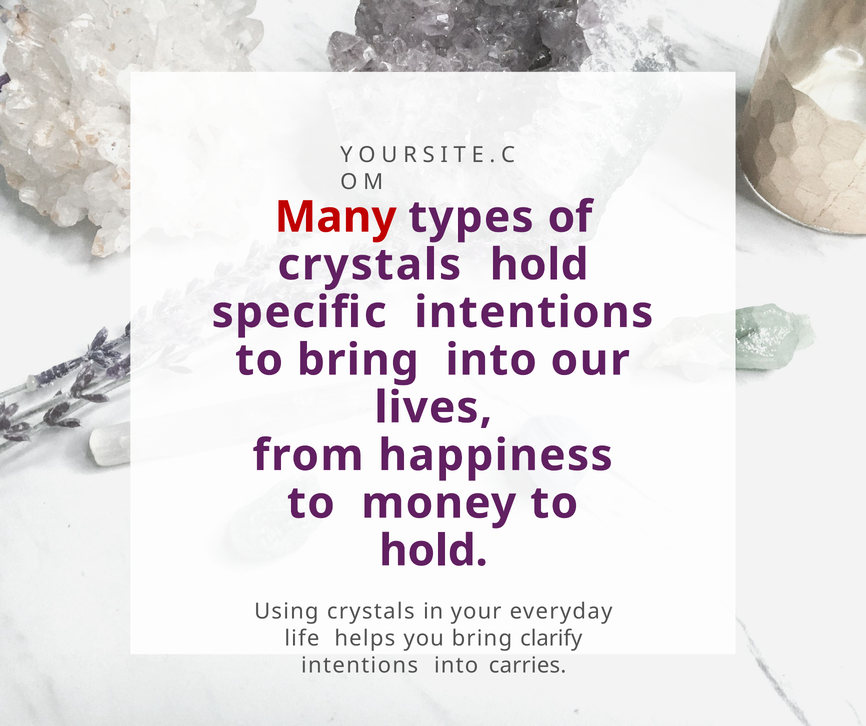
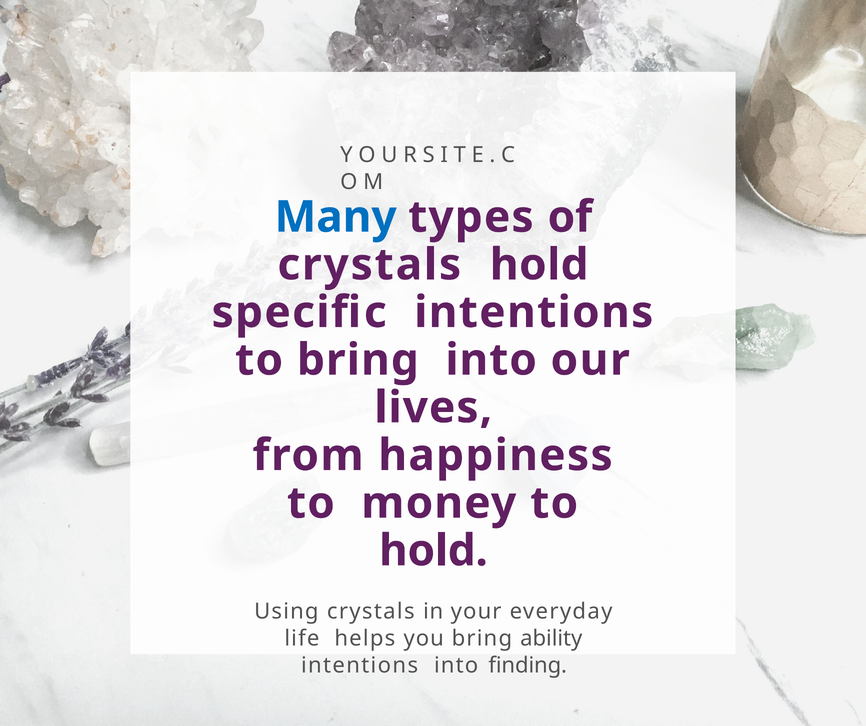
Many colour: red -> blue (336, 217)
clarify: clarify -> ability (551, 638)
carries: carries -> finding (528, 665)
